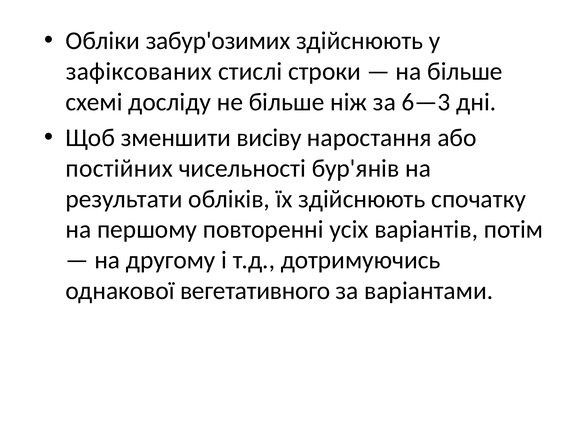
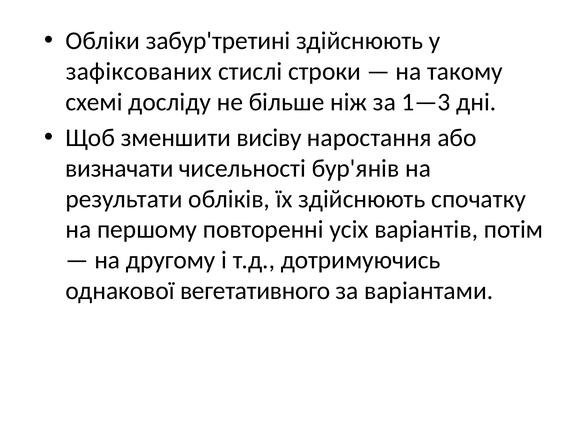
забур'озимих: забур'озимих -> забур'третині (218, 41)
на більше: більше -> такому (465, 71)
6—3: 6—3 -> 1—3 (426, 102)
постійних: постійних -> визначати (119, 168)
